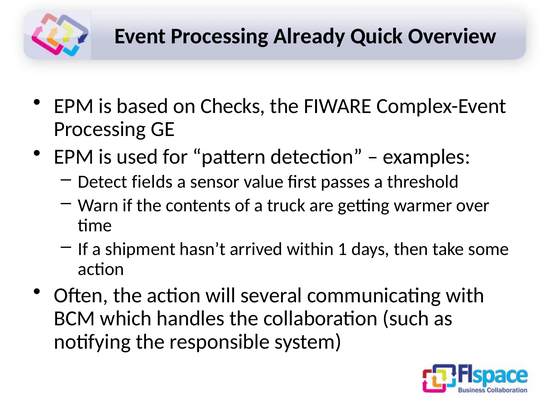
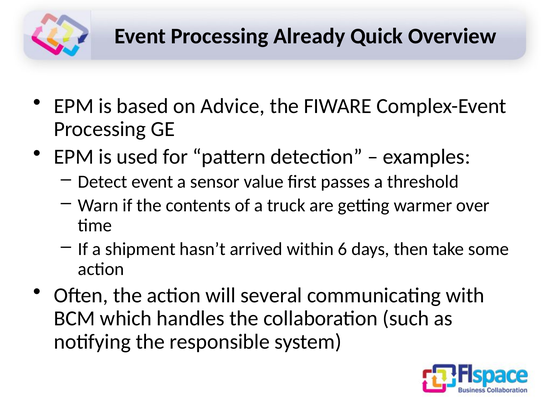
Checks: Checks -> Advice (233, 106)
Detect fields: fields -> event (152, 182)
1: 1 -> 6 (343, 249)
